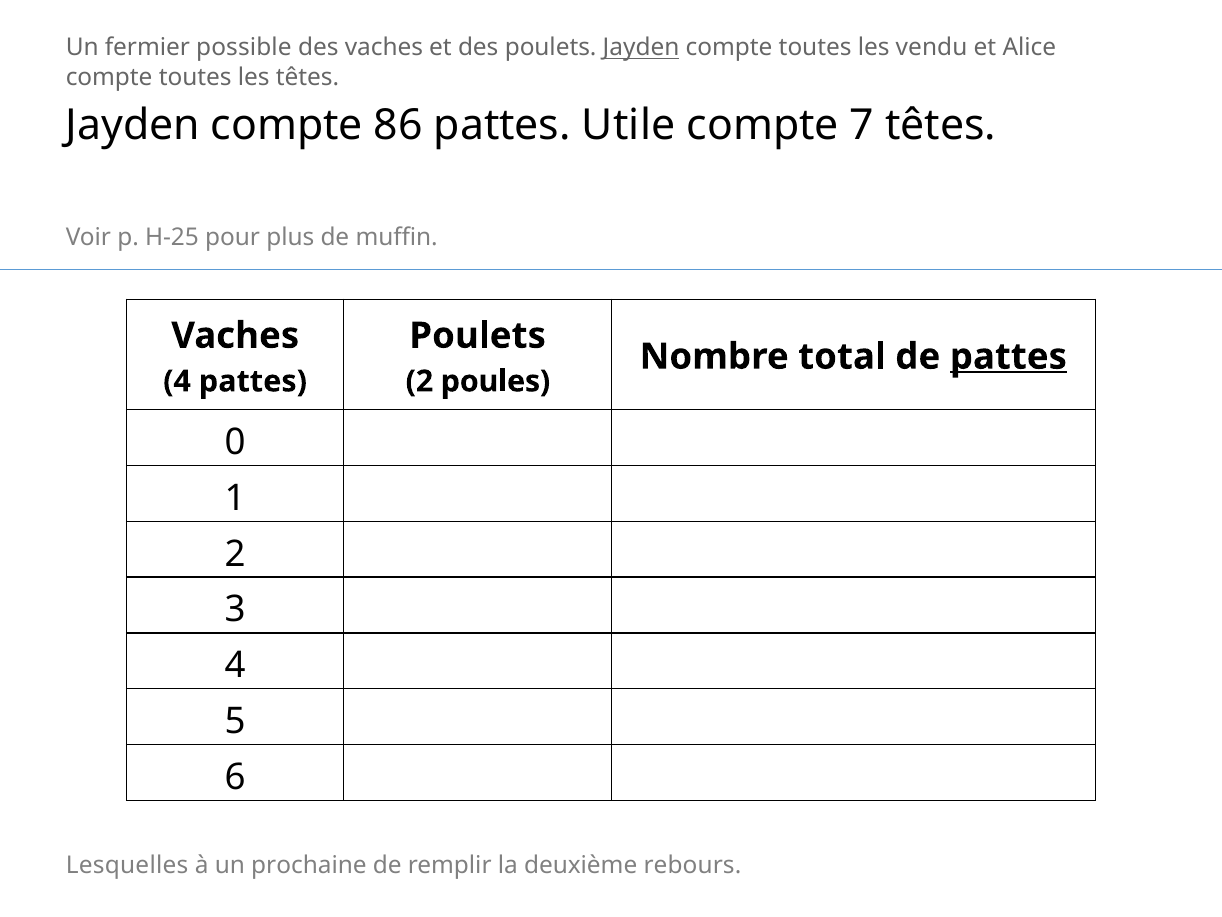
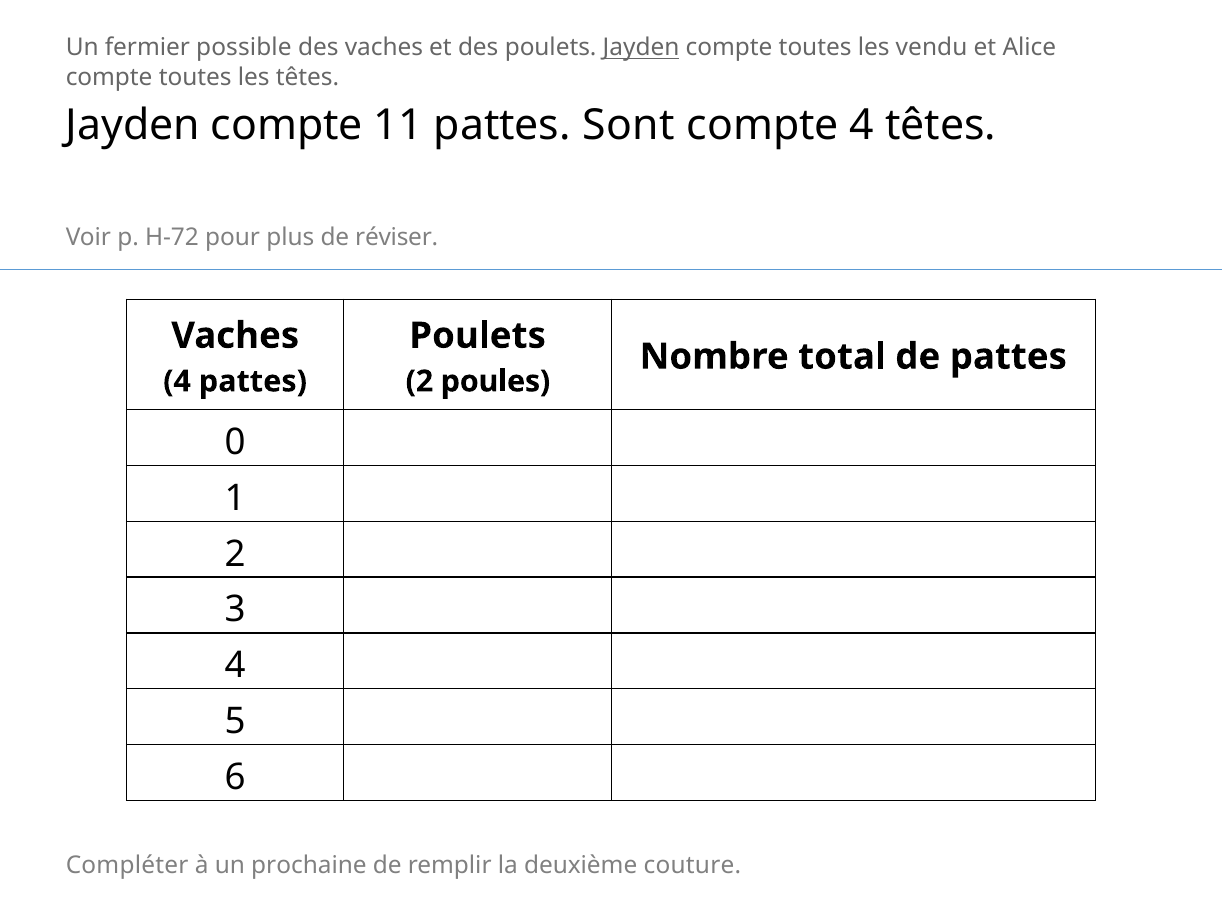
86: 86 -> 11 (398, 126)
Utile: Utile -> Sont (629, 126)
compte 7: 7 -> 4 (862, 126)
H-25: H-25 -> H-72 (172, 237)
muffin: muffin -> réviser (397, 237)
pattes underline: present -> none (1008, 356)
Lesquelles: Lesquelles -> Compléter (127, 865)
rebours: rebours -> couture (692, 865)
